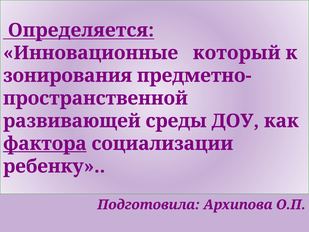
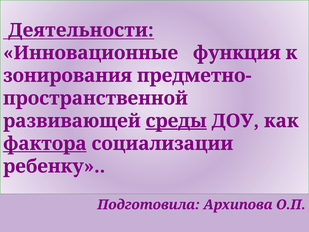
Определяется: Определяется -> Деятельности (81, 30)
который: который -> функция (237, 53)
среды underline: none -> present (176, 121)
